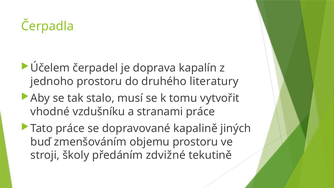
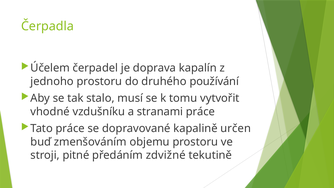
literatury: literatury -> používání (214, 81)
jiných: jiných -> určen (236, 128)
školy: školy -> pitné (76, 155)
